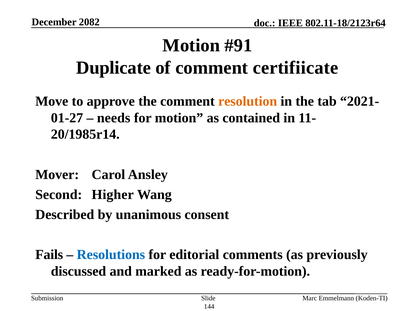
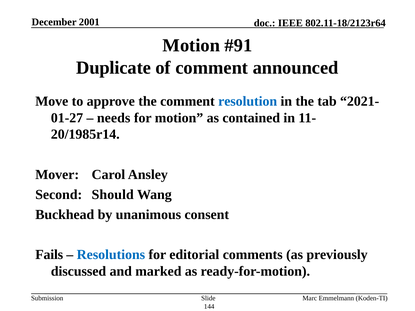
2082: 2082 -> 2001 (89, 22)
certifiicate: certifiicate -> announced (296, 68)
resolution colour: orange -> blue (248, 101)
Higher: Higher -> Should (113, 195)
Described: Described -> Buckhead (65, 215)
